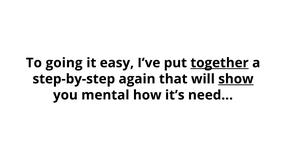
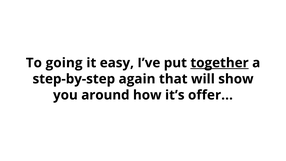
show underline: present -> none (236, 79)
mental: mental -> around (105, 95)
need: need -> offer (210, 95)
